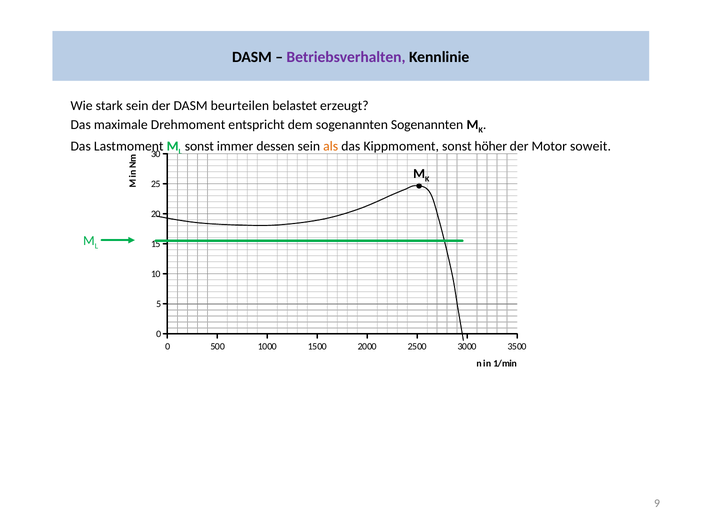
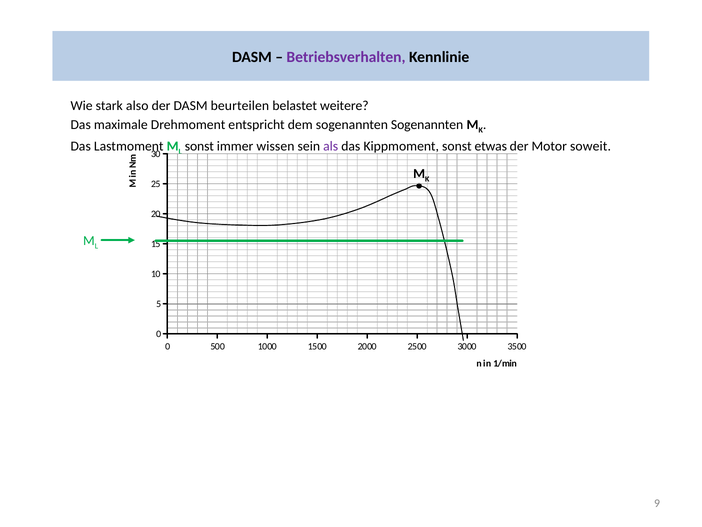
stark sein: sein -> also (137, 105)
erzeugt: erzeugt -> weitere (344, 105)
dessen: dessen -> wissen (275, 146)
als colour: orange -> purple (331, 146)
höher: höher -> etwas (491, 146)
